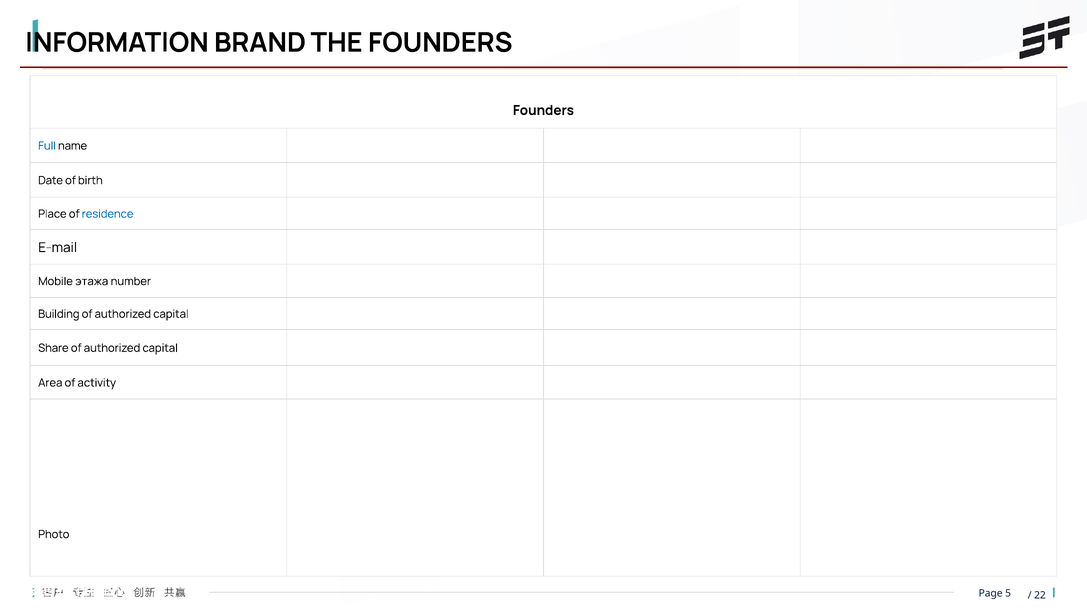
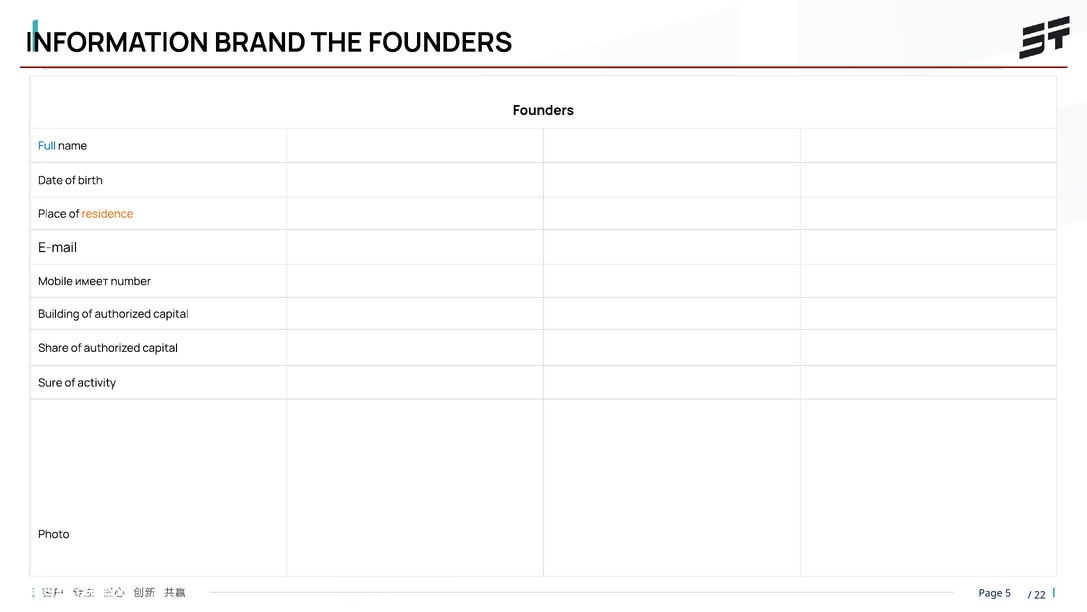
residence colour: blue -> orange (108, 214)
этажа: этажа -> имеет (92, 281)
Area: Area -> Sure (50, 382)
